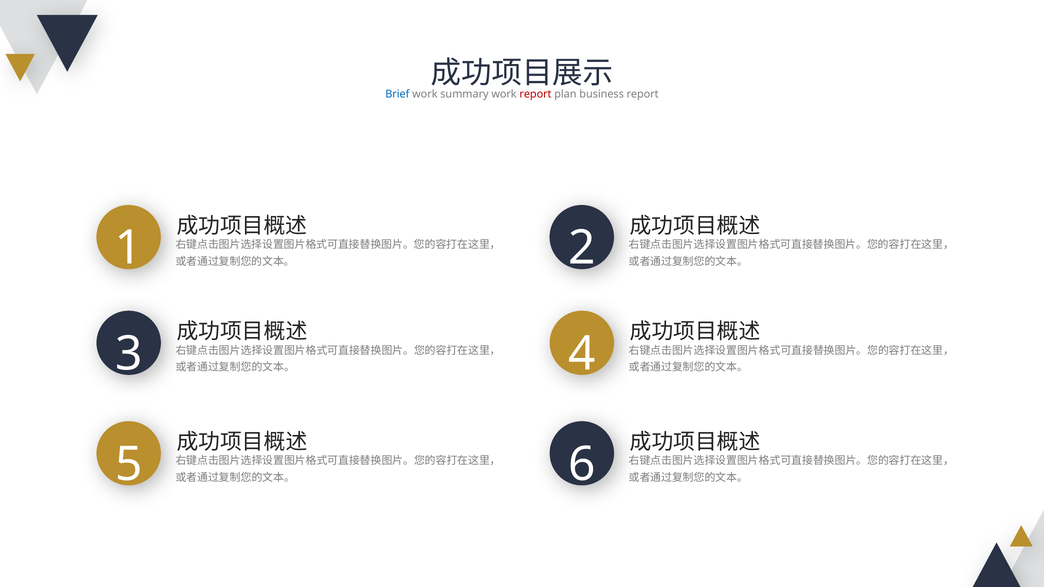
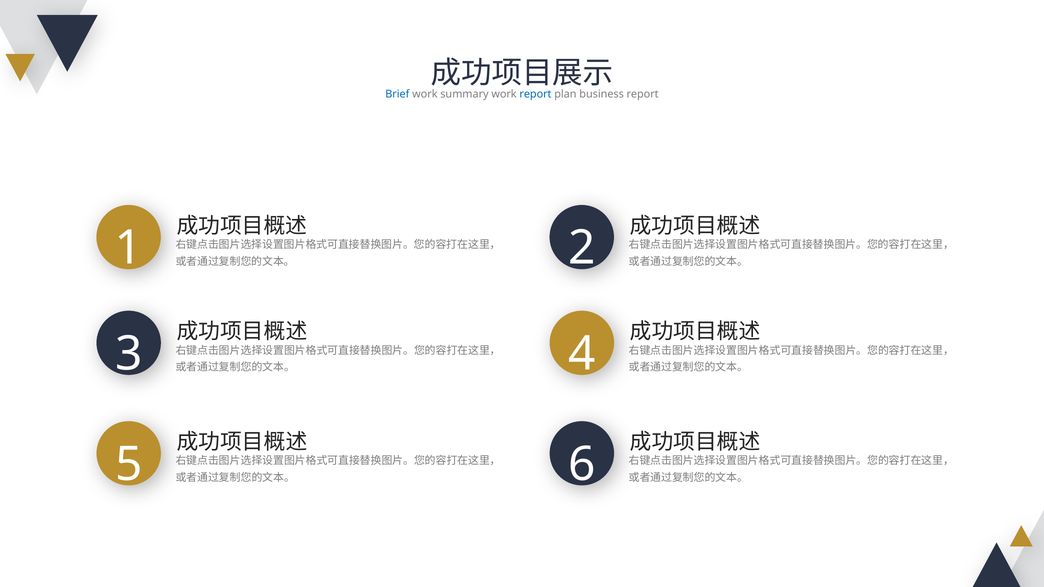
report colour: red -> blue (536, 94)
